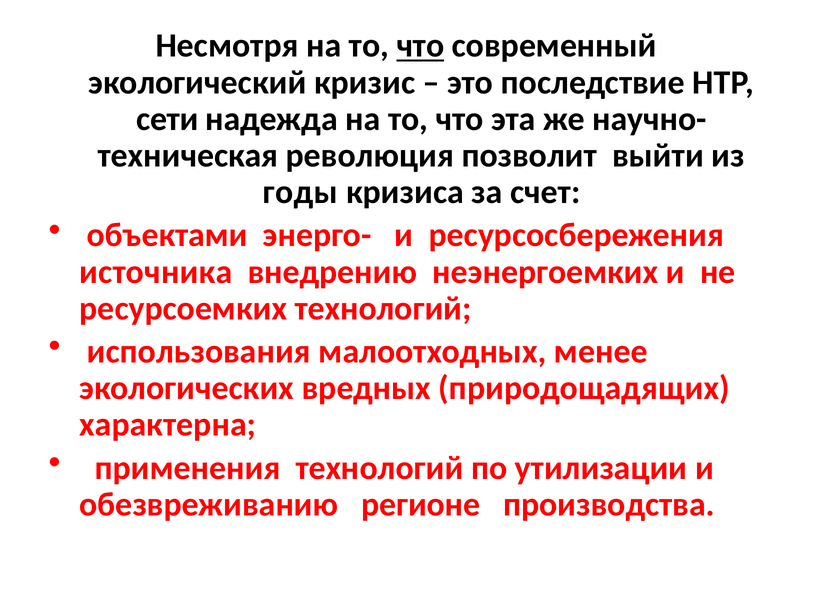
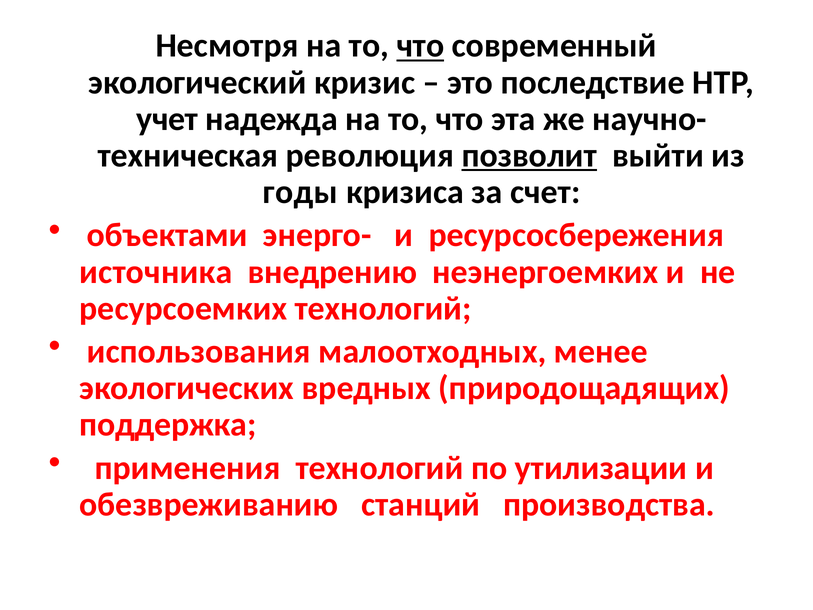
сети: сети -> учет (167, 119)
позволит underline: none -> present (529, 156)
характерна: характерна -> поддержка (168, 425)
регионе: регионе -> станций (421, 504)
